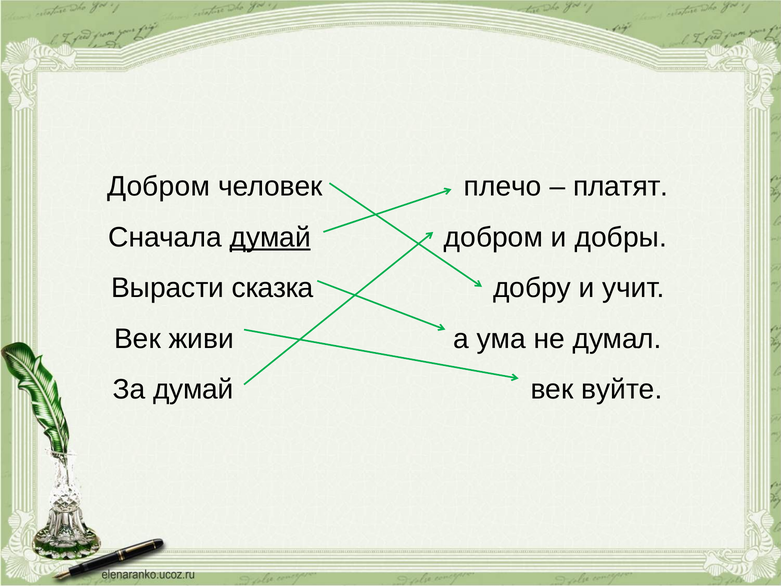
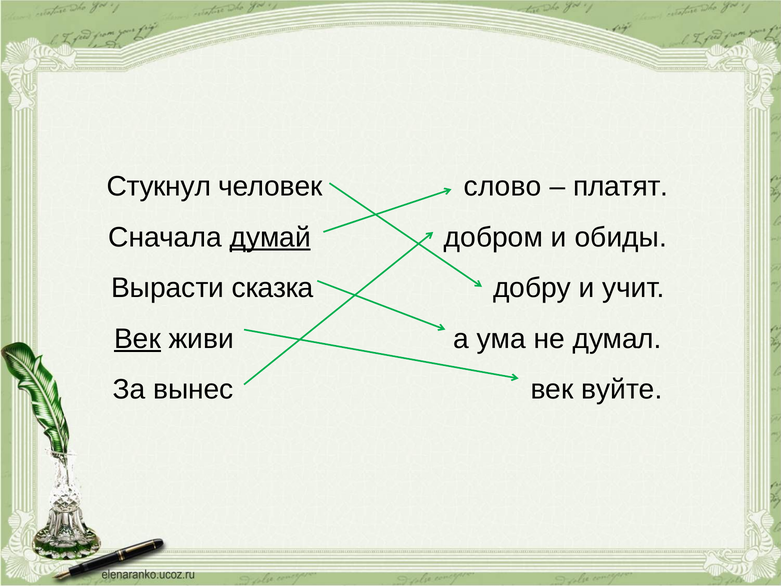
Добром: Добром -> Стукнул (159, 187)
плечо: плечо -> слово (503, 187)
добры: добры -> обиды (621, 237)
Век underline: none -> present (137, 339)
За думай: думай -> вынес (193, 389)
